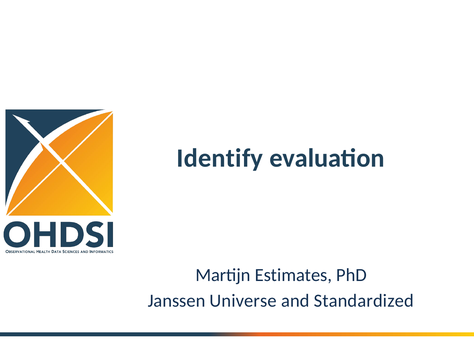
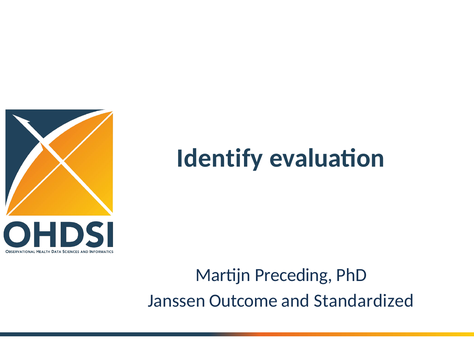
Estimates: Estimates -> Preceding (294, 275)
Universe: Universe -> Outcome (243, 300)
